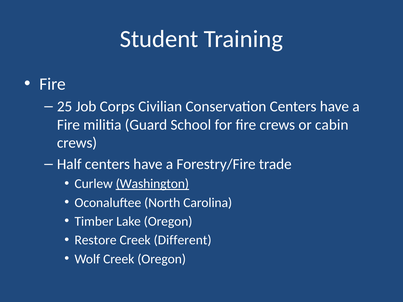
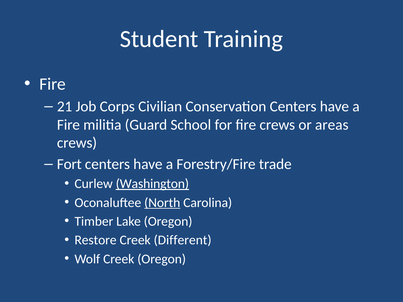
25: 25 -> 21 (65, 107)
cabin: cabin -> areas (332, 125)
Half: Half -> Fort (69, 164)
North underline: none -> present (162, 203)
